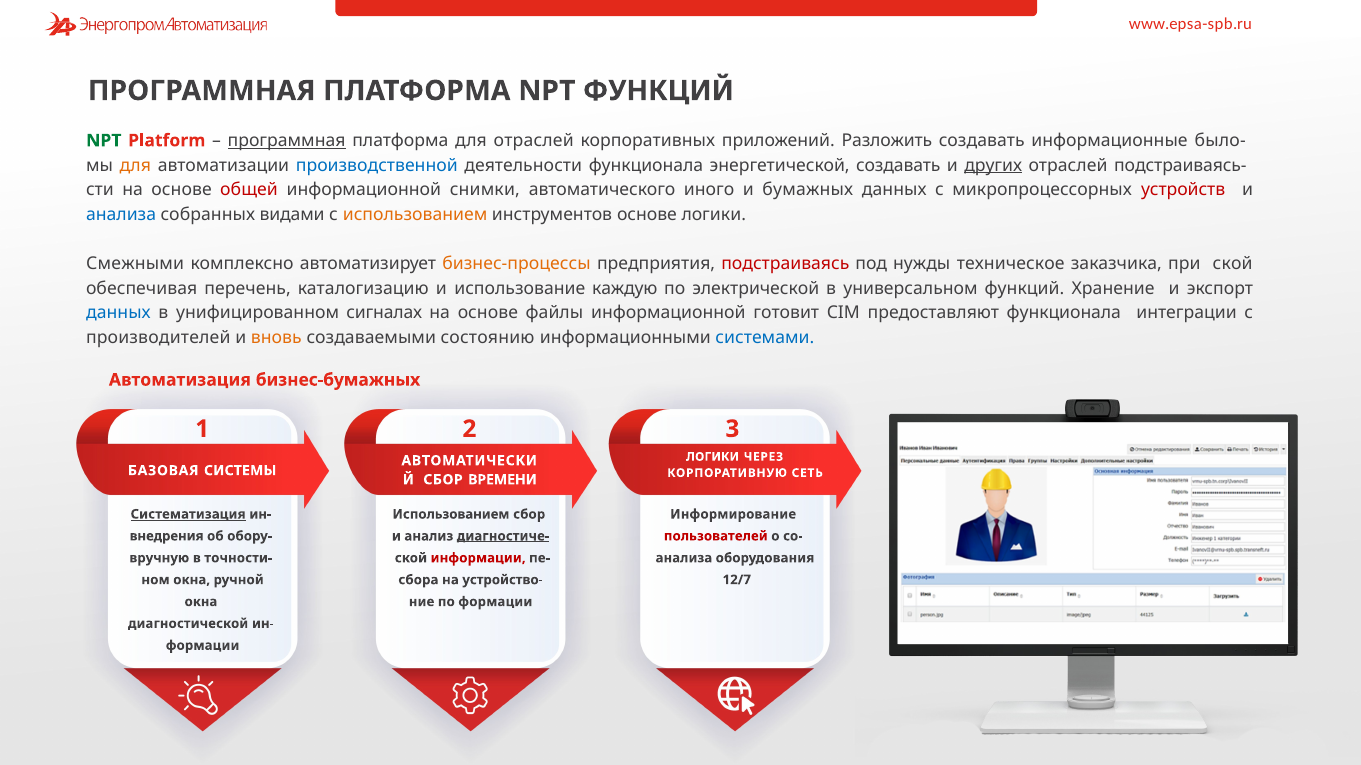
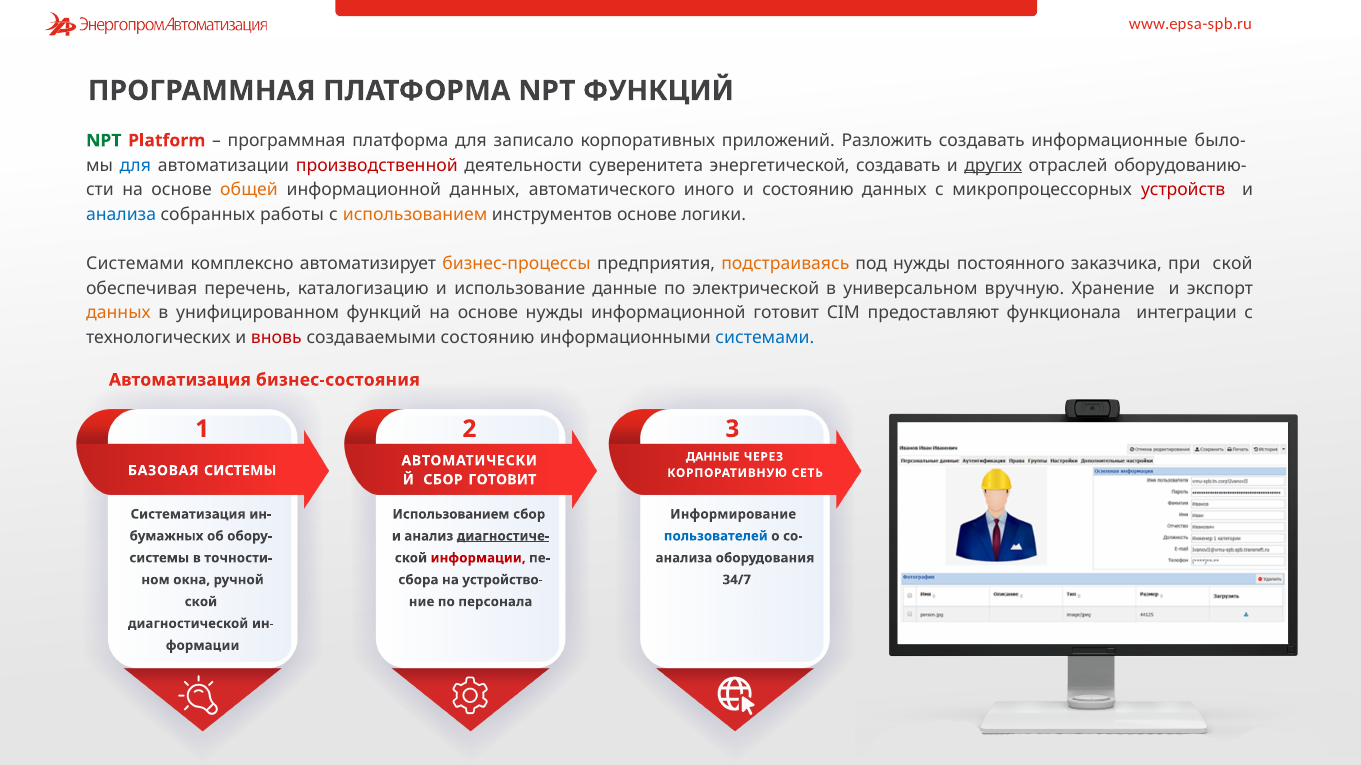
программная underline: present -> none (287, 141)
для отраслей: отраслей -> записало (534, 141)
для colour: orange -> blue (135, 165)
производственной colour: blue -> red (377, 165)
деятельности функционала: функционала -> суверенитета (646, 165)
подстраиваясь-: подстраиваясь- -> оборудованию- (1180, 165)
общей colour: red -> orange (249, 190)
информационной снимки: снимки -> данных (485, 190)
и бумажных: бумажных -> состоянию (808, 190)
видами: видами -> работы (292, 215)
Смежными: Смежными -> Системами (135, 264)
подстраиваясь colour: red -> orange (785, 264)
техническое: техническое -> постоянного (1011, 264)
использование каждую: каждую -> данные (625, 289)
универсальном функций: функций -> вручную (1024, 289)
данных colour: blue -> orange (118, 313)
унифицированном сигналах: сигналах -> функций (384, 313)
основе файлы: файлы -> нужды (554, 313)
производителей: производителей -> технологических (158, 338)
вновь colour: orange -> red (276, 338)
бизнес-бумажных: бизнес-бумажных -> бизнес-состояния (338, 380)
ЛОГИКИ: ЛОГИКИ -> ДАННЫЕ (713, 457)
СБОР ВРЕМЕНИ: ВРЕМЕНИ -> ГОТОВИТ (502, 480)
Систематизация underline: present -> none (188, 515)
внедрения: внедрения -> бумажных (167, 536)
пользователей colour: red -> blue (716, 536)
вручную: вручную -> системы (159, 558)
12/7: 12/7 -> 34/7 (737, 580)
окна: окна -> ской (201, 602)
по формации: формации -> персонала (495, 602)
